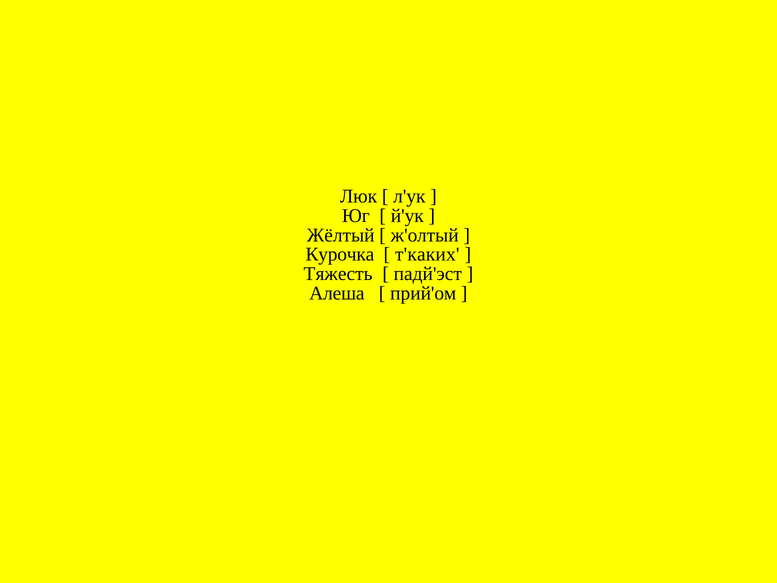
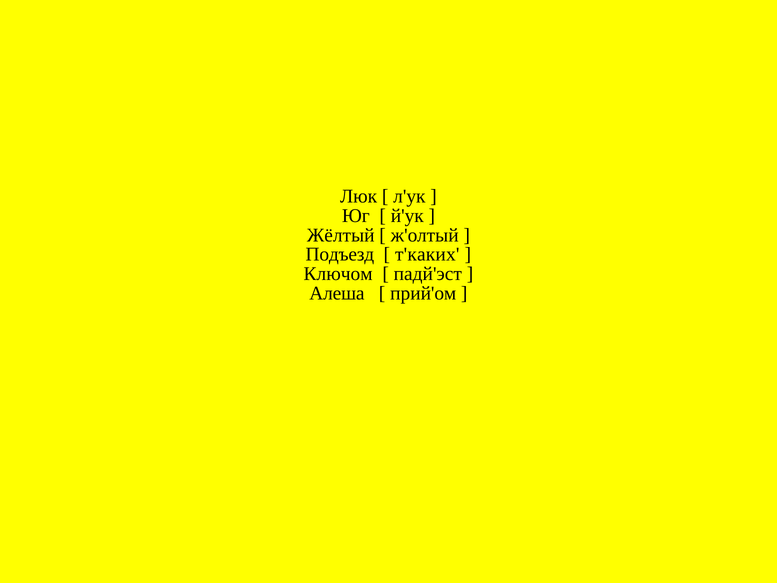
Курочка: Курочка -> Подъезд (340, 254)
Тяжесть: Тяжесть -> Ключом (338, 274)
